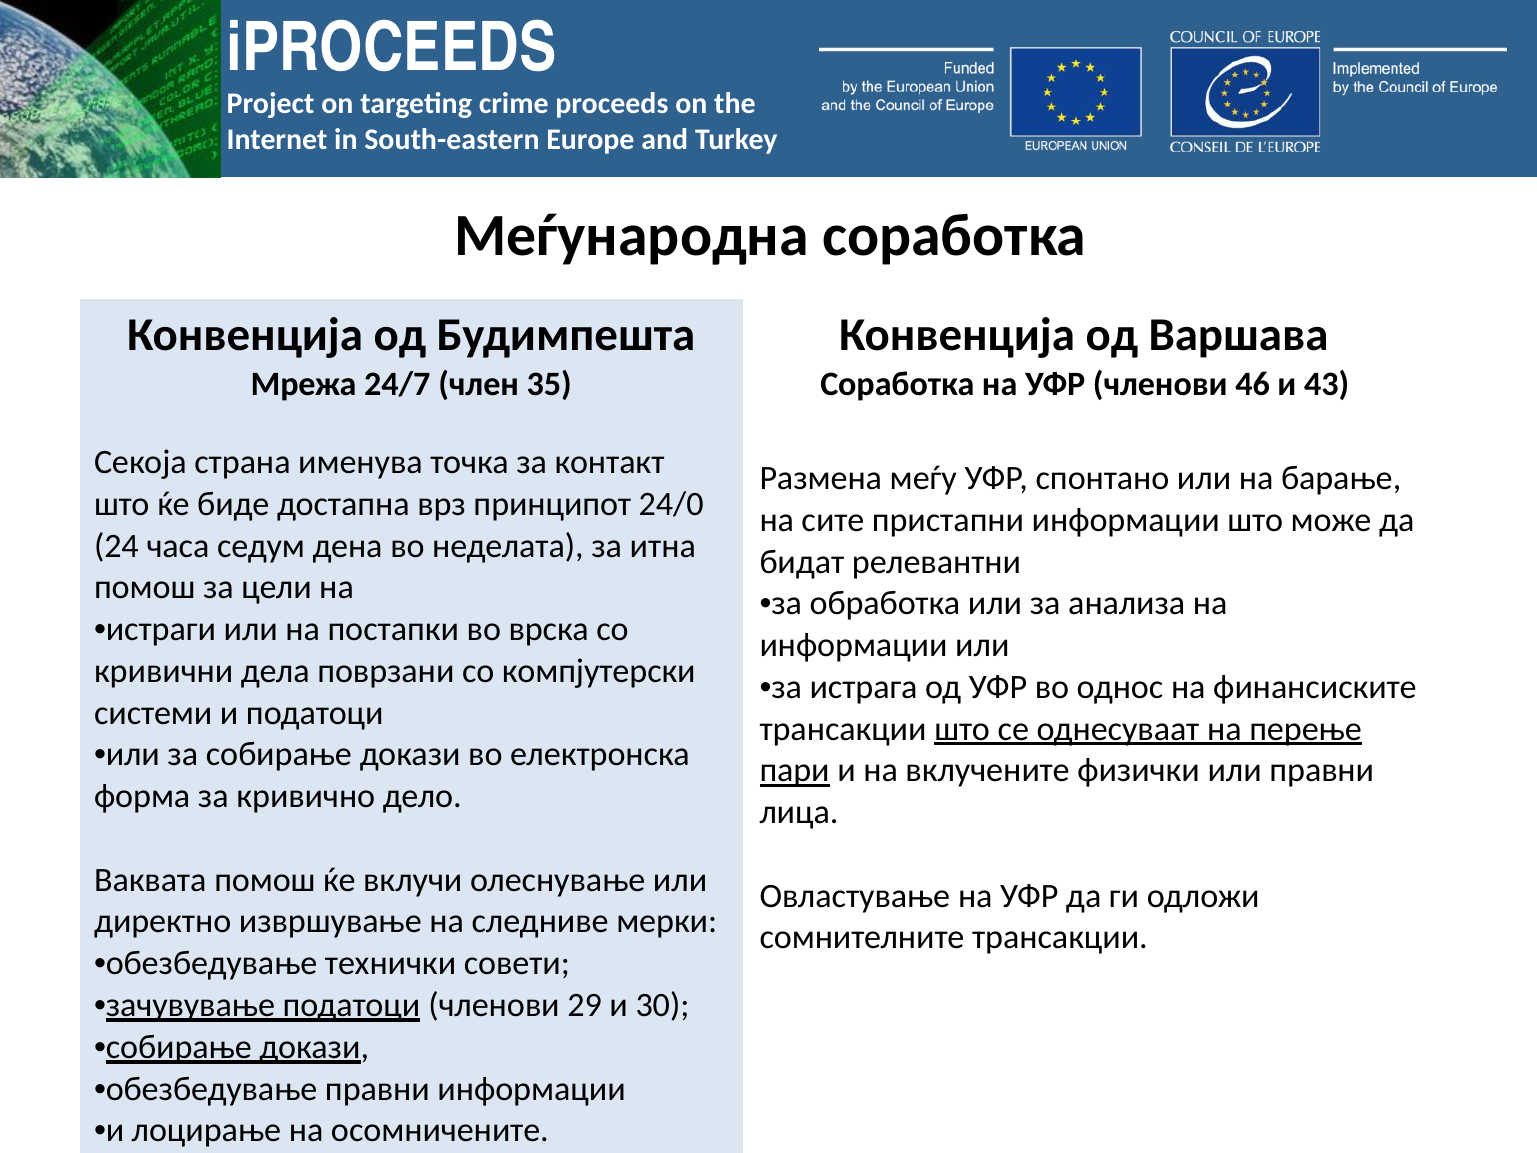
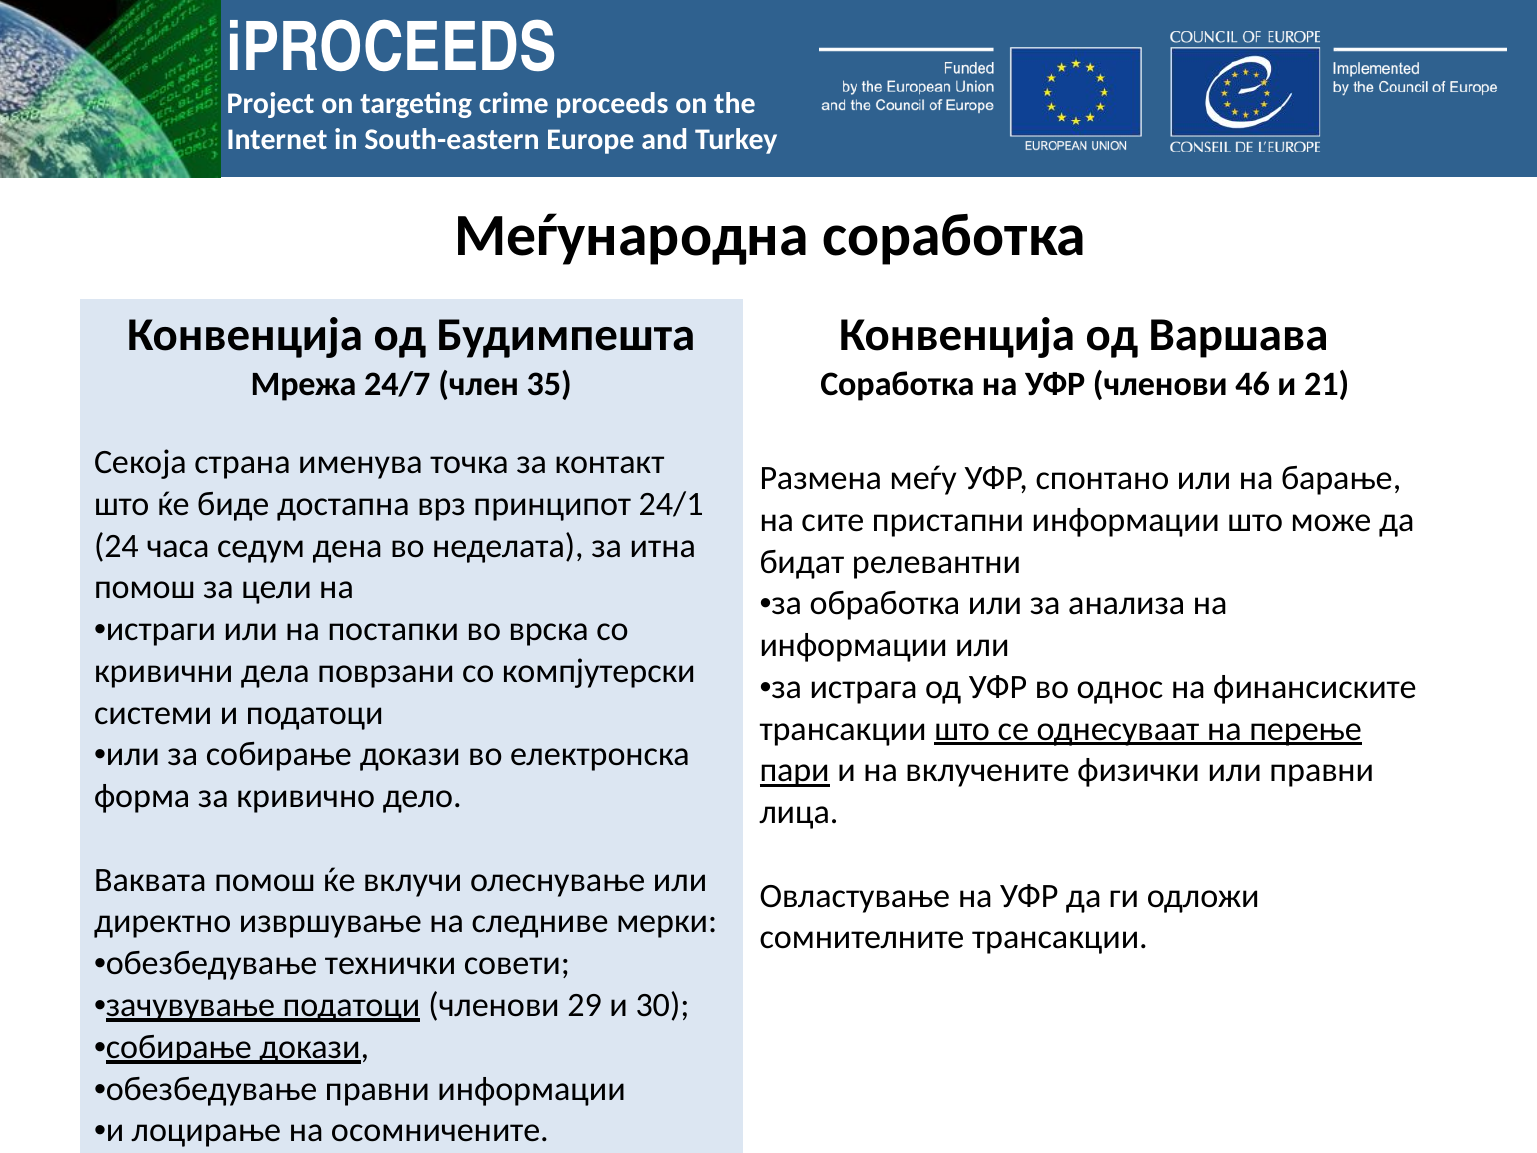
43: 43 -> 21 (1327, 384)
24/0: 24/0 -> 24/1 (671, 504)
